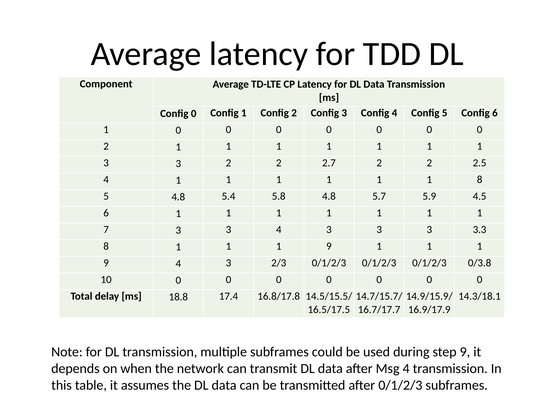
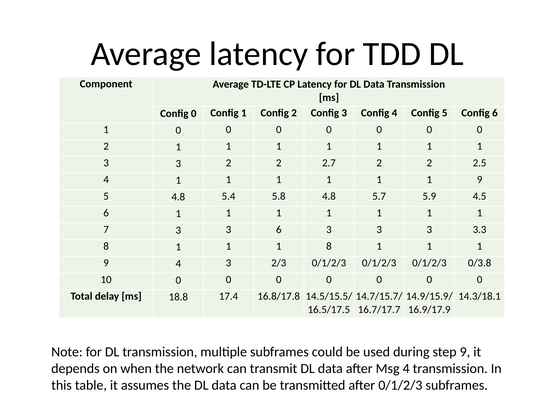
8: 8 -> 9 (480, 179)
3 4: 4 -> 6 (279, 229)
9: 9 -> 8 (329, 246)
